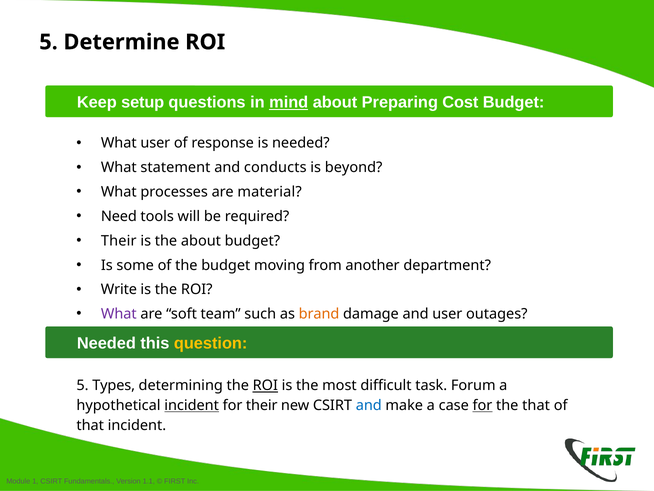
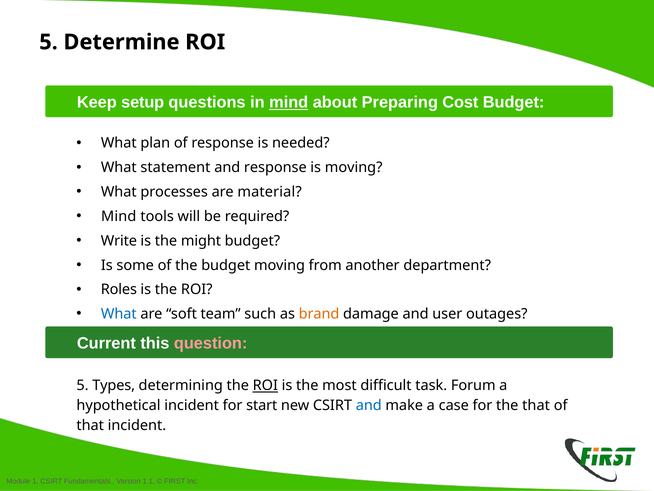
What user: user -> plan (155, 143)
and conducts: conducts -> response (275, 167)
is beyond: beyond -> moving (354, 167)
Need: Need -> Mind (119, 216)
Their: Their -> Write (119, 241)
the about: about -> might (201, 241)
Write: Write -> Roles (119, 289)
What colour: purple -> blue (119, 314)
Needed: Needed -> Current (106, 343)
question colour: yellow -> pink (211, 343)
incident underline: present -> none (192, 405)
for their: their -> start (262, 405)
for underline: present -> none (482, 405)
